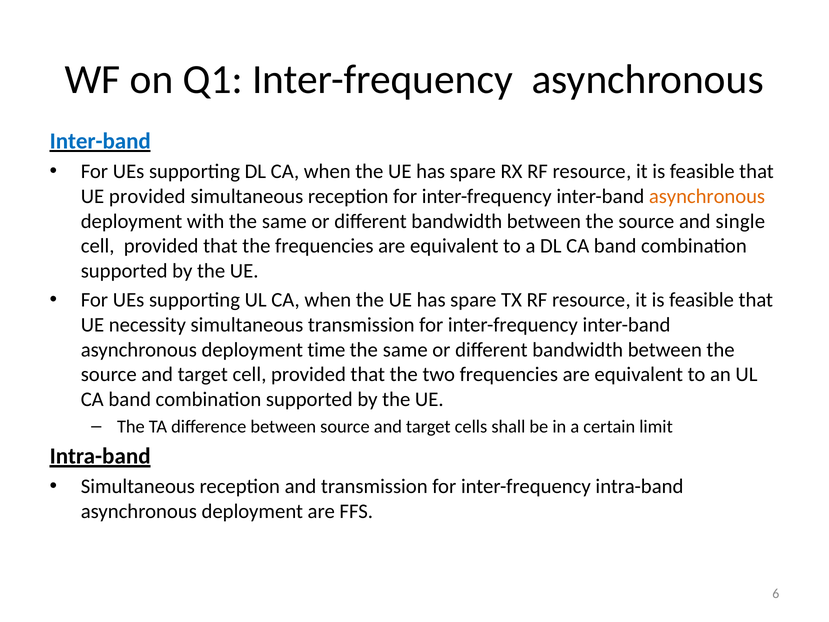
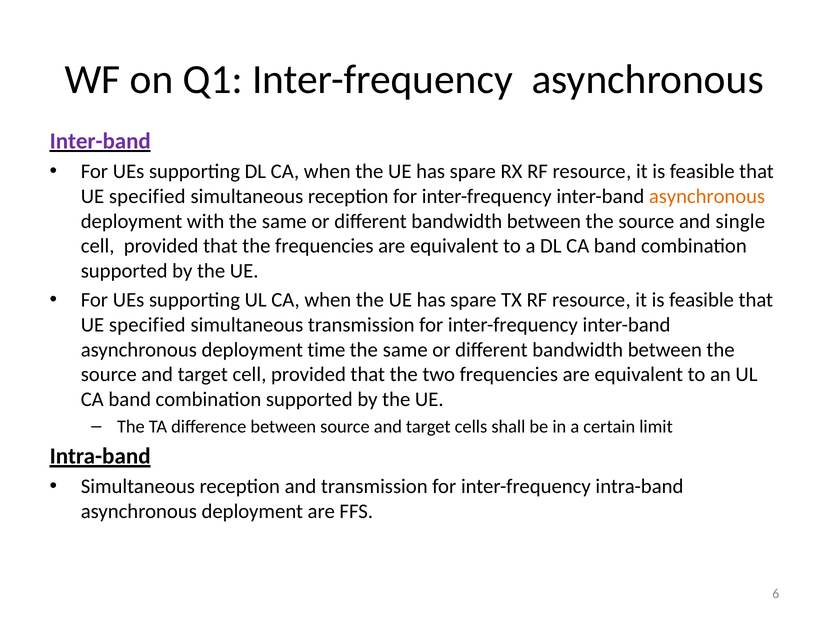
Inter-band colour: blue -> purple (100, 141)
provided: provided -> specified (147, 196)
necessity: necessity -> specified (147, 325)
